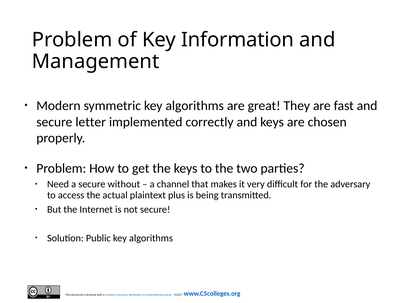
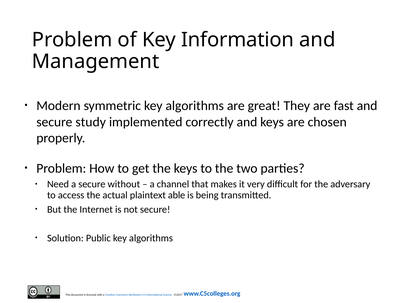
letter: letter -> study (91, 122)
plus: plus -> able (177, 196)
